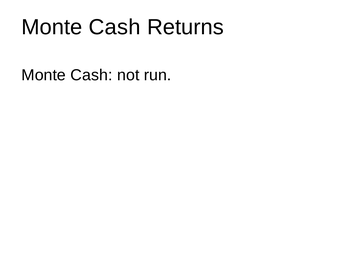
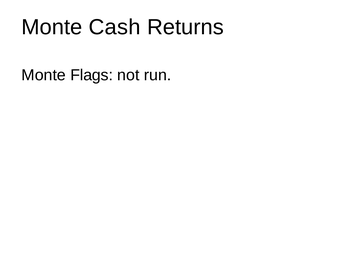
Cash: Cash -> Flags (92, 75)
